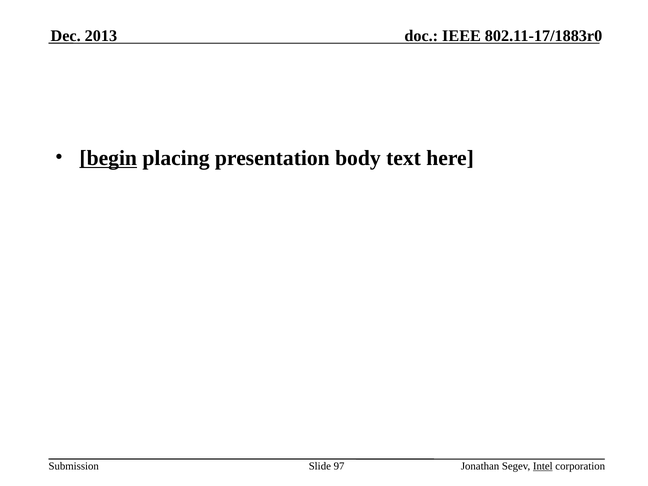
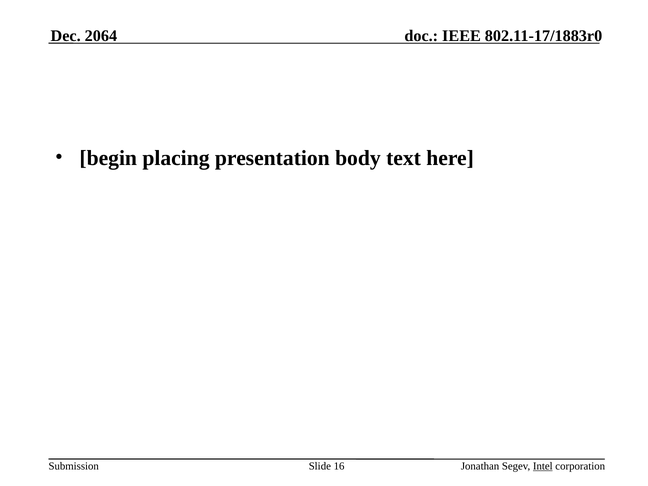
2013: 2013 -> 2064 (101, 36)
begin underline: present -> none (108, 158)
97: 97 -> 16 (339, 466)
